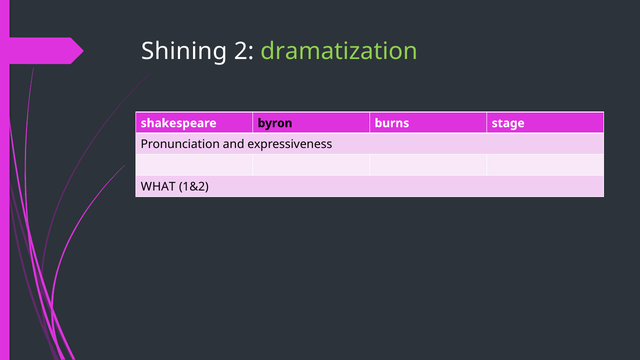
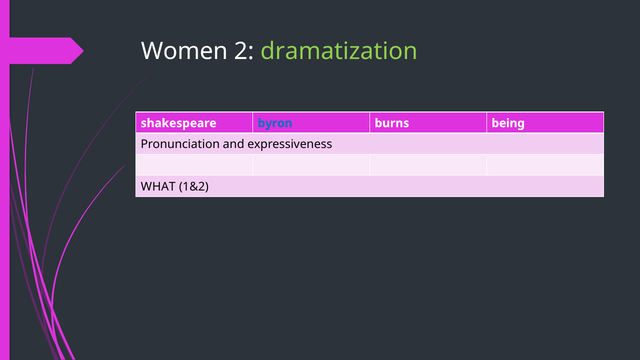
Shining: Shining -> Women (184, 51)
byron colour: black -> blue (275, 123)
stage: stage -> being (508, 123)
